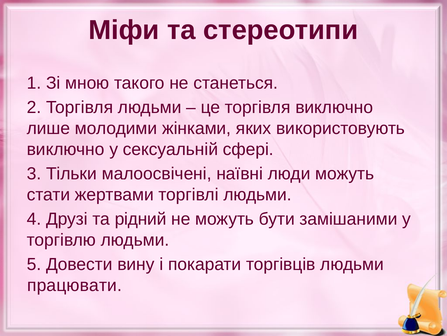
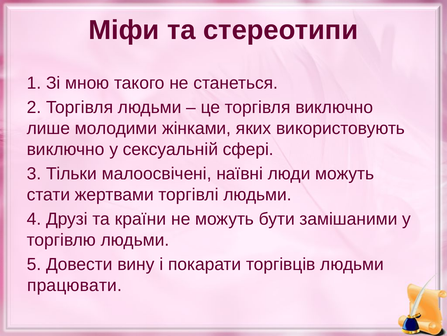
рідний: рідний -> країни (141, 219)
